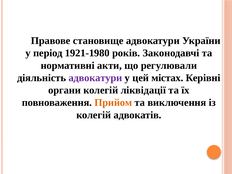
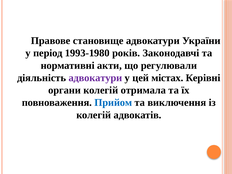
1921-1980: 1921-1980 -> 1993-1980 (87, 53)
ліквідації: ліквідації -> отримала (143, 90)
Прийом colour: orange -> blue (113, 103)
